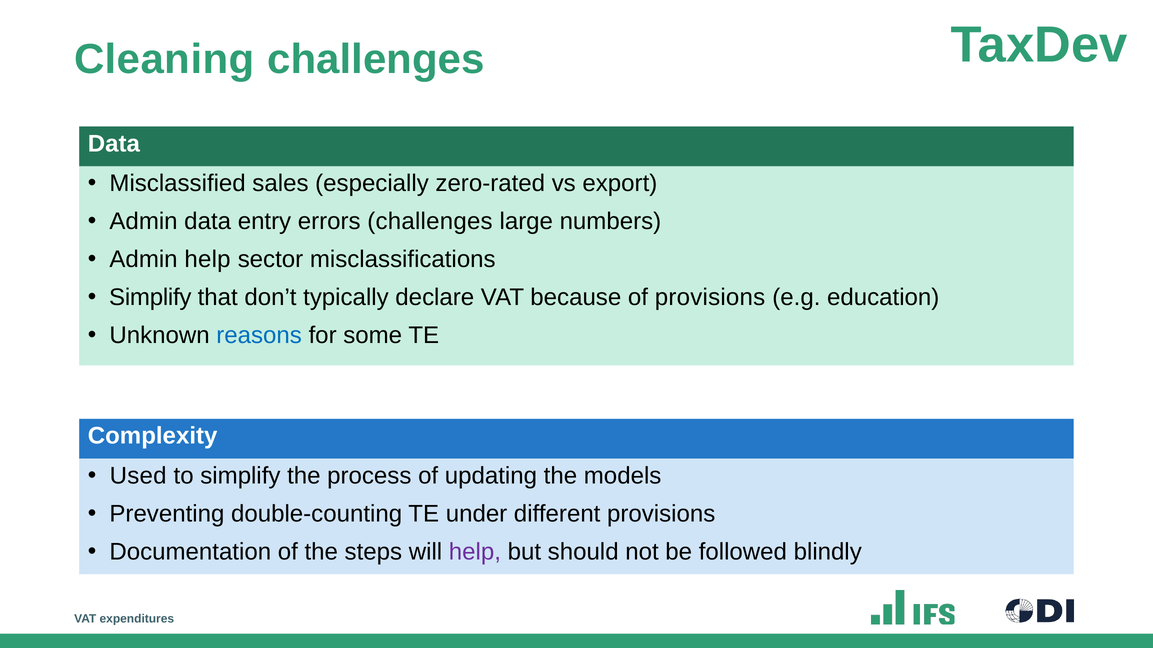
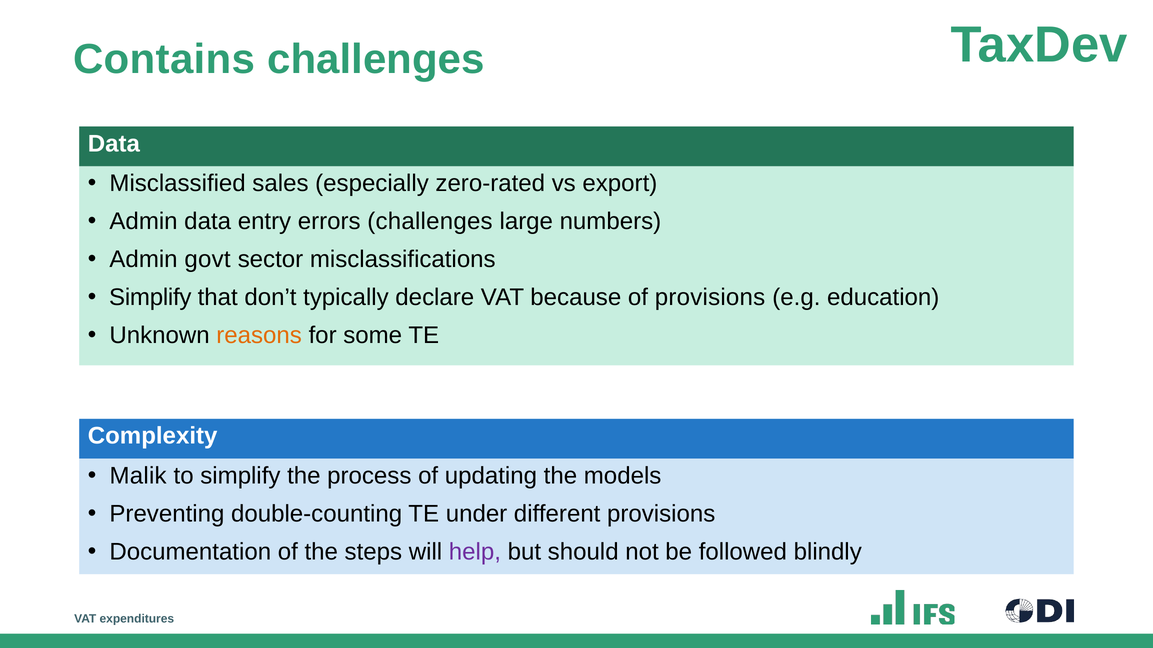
Cleaning: Cleaning -> Contains (164, 59)
Admin help: help -> govt (207, 260)
reasons colour: blue -> orange (259, 335)
Used: Used -> Malik (138, 476)
